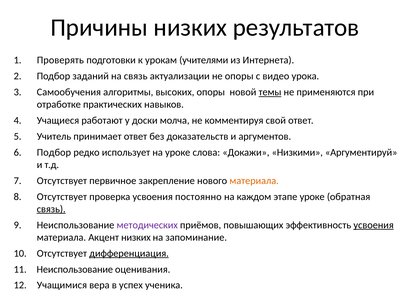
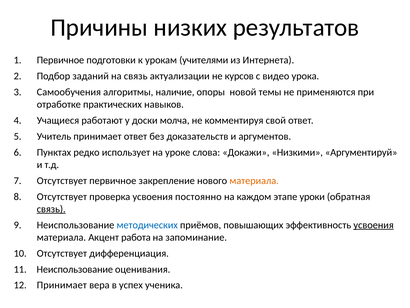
Проверять: Проверять -> Первичное (60, 60)
не опоры: опоры -> курсов (239, 76)
высоких: высоких -> наличие (175, 92)
темы underline: present -> none (270, 92)
Подбор: Подбор -> Пунктах (54, 152)
этапе уроке: уроке -> уроки (312, 196)
методических colour: purple -> blue (147, 225)
Акцент низких: низких -> работа (136, 237)
дифференциация underline: present -> none (129, 253)
Учащимися: Учащимися -> Принимает (62, 285)
